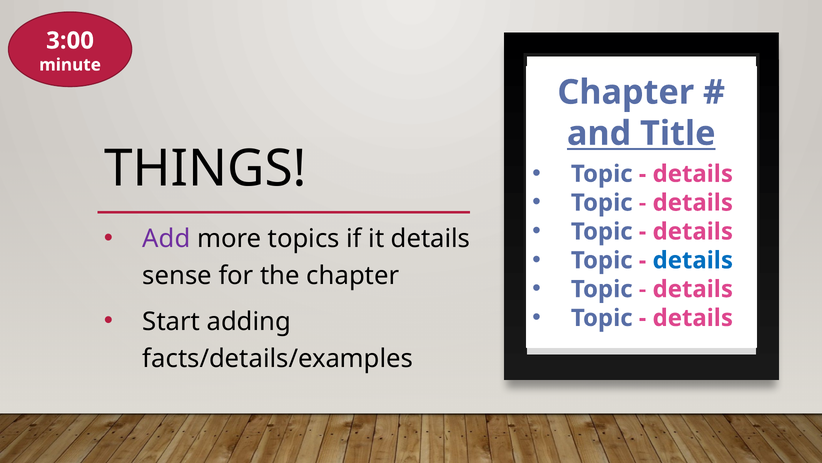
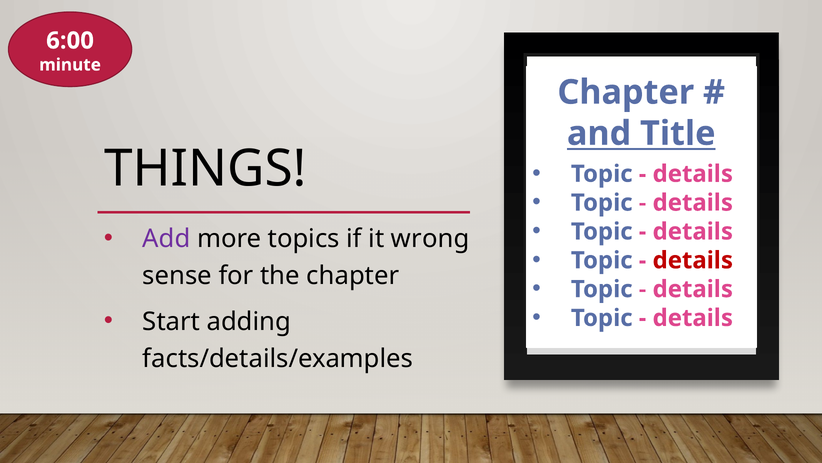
3:00: 3:00 -> 6:00 (70, 41)
it details: details -> wrong (430, 239)
details colour: blue -> red (693, 260)
